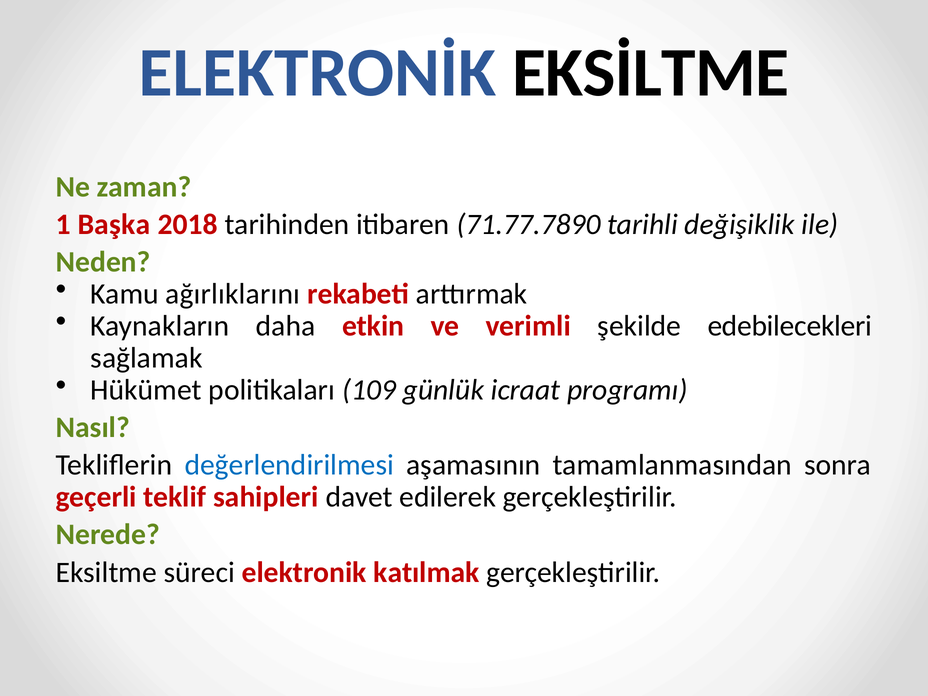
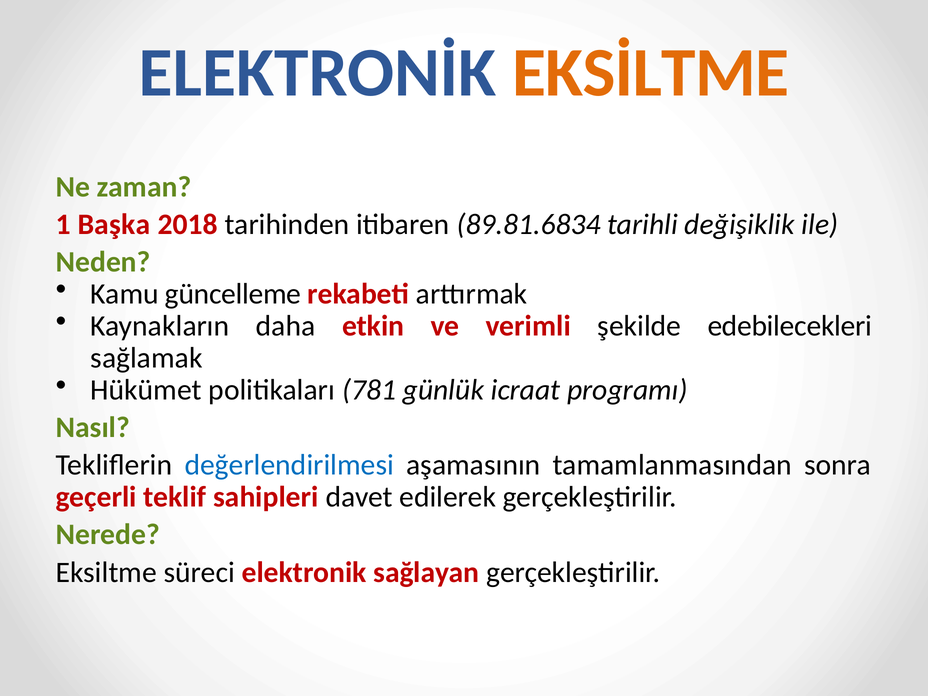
EKSİLTME colour: black -> orange (651, 73)
71.77.7890: 71.77.7890 -> 89.81.6834 (529, 224)
ağırlıklarını: ağırlıklarını -> güncelleme (233, 294)
109: 109 -> 781 (369, 390)
katılmak: katılmak -> sağlayan (426, 572)
